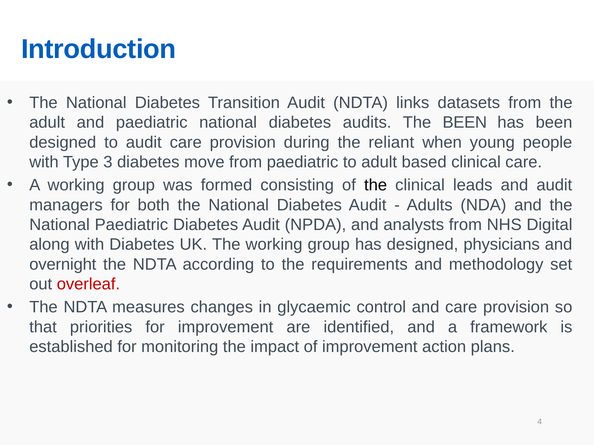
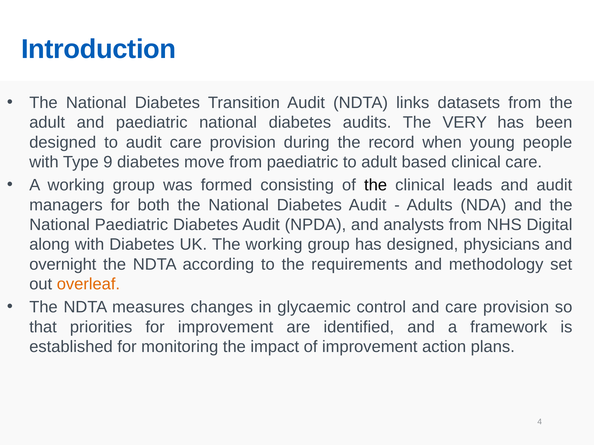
The BEEN: BEEN -> VERY (465, 123)
reliant: reliant -> record (391, 142)
3: 3 -> 9 (108, 162)
overleaf colour: red -> orange (88, 284)
